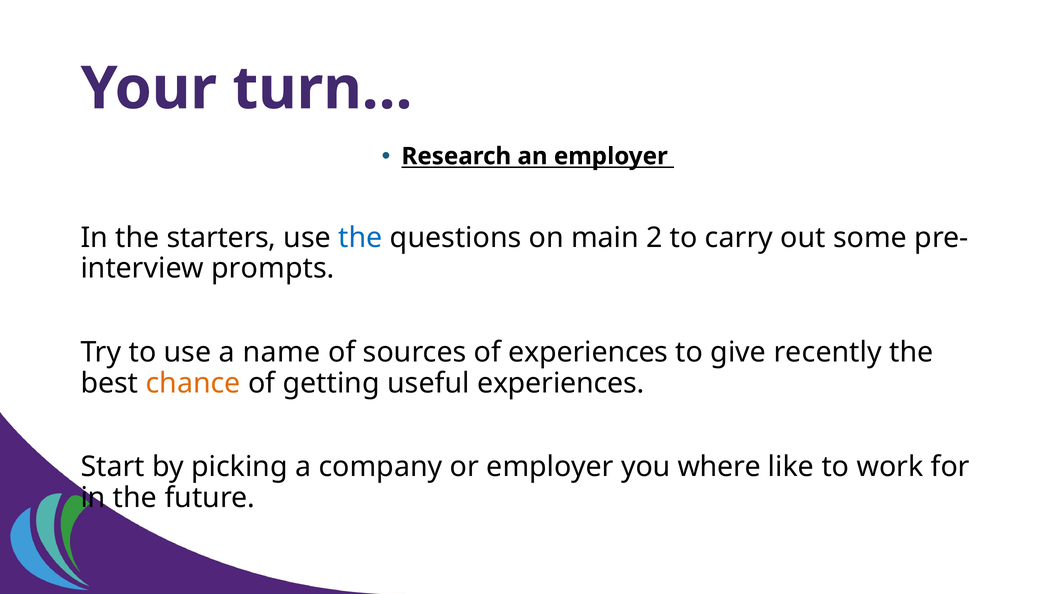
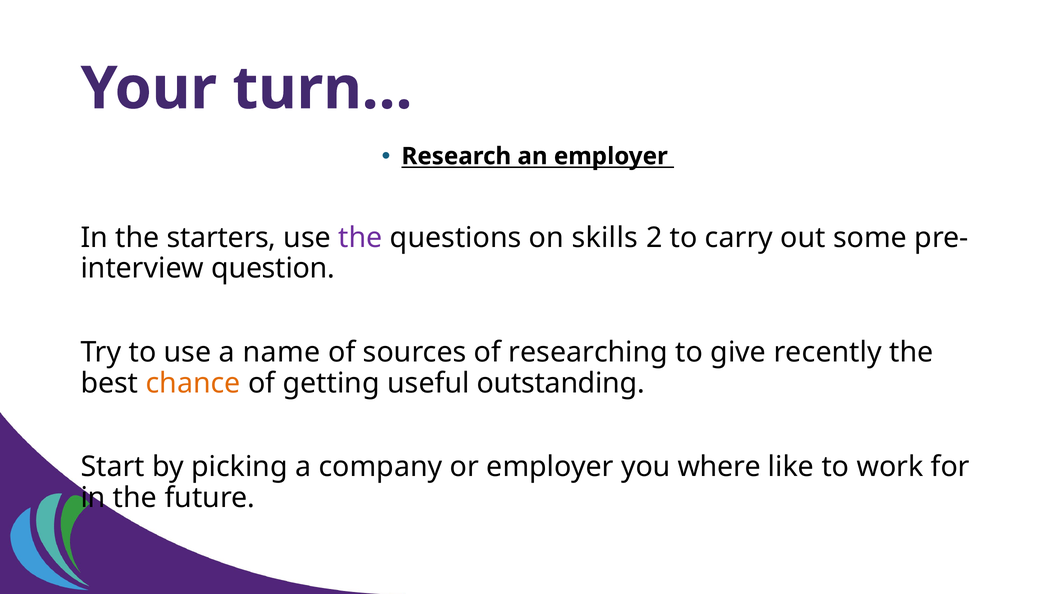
the colour: blue -> purple (360, 238)
main: main -> skills (605, 238)
prompts: prompts -> question (273, 268)
of experiences: experiences -> researching (588, 352)
useful experiences: experiences -> outstanding (561, 383)
